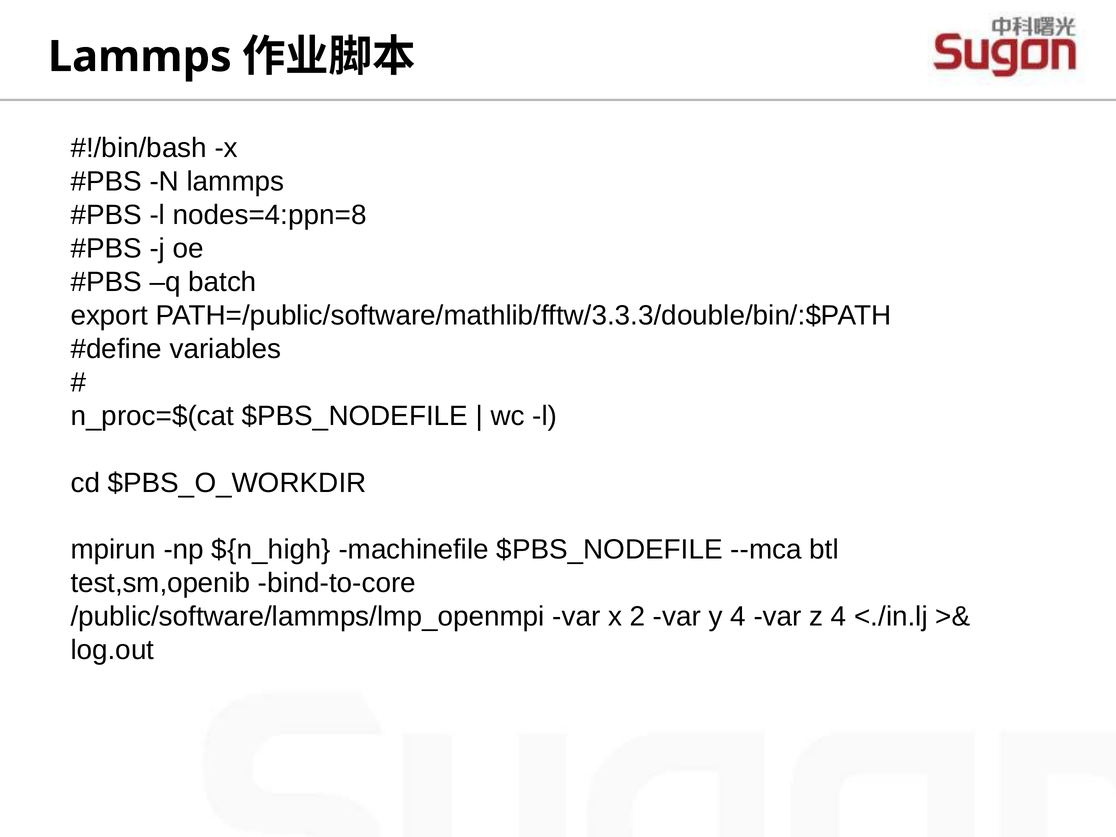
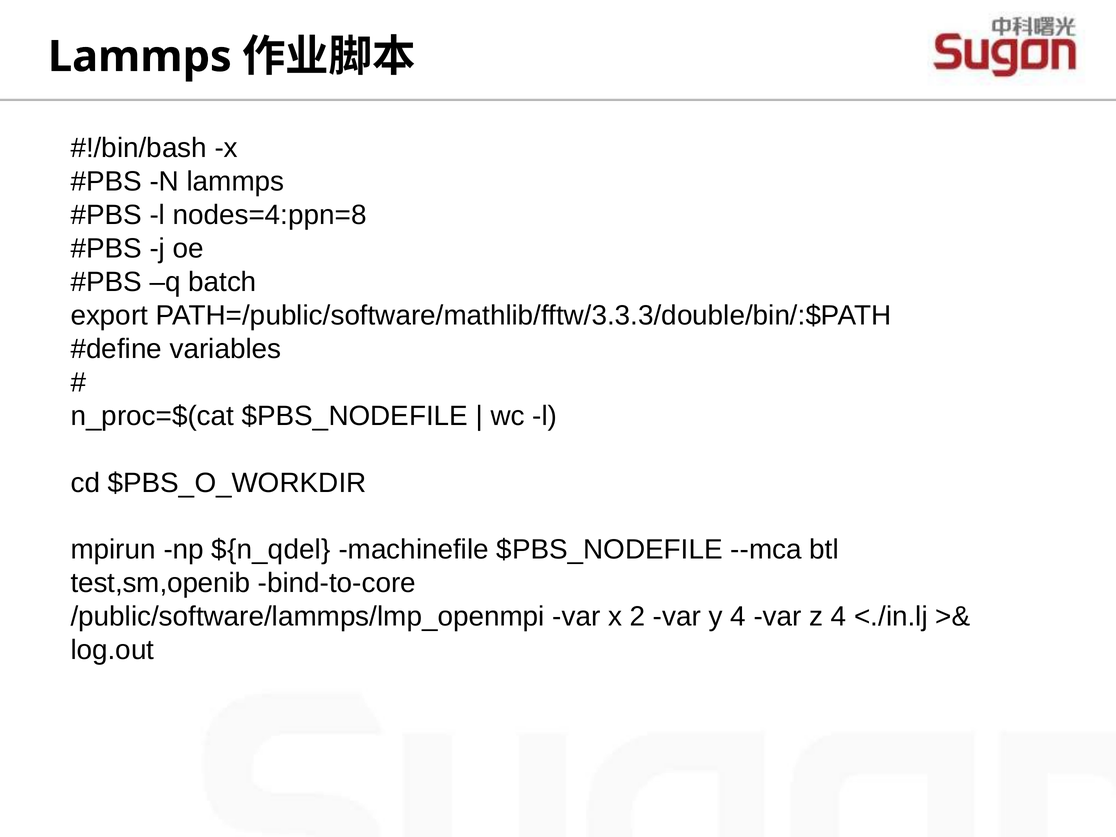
${n_high: ${n_high -> ${n_qdel (271, 550)
